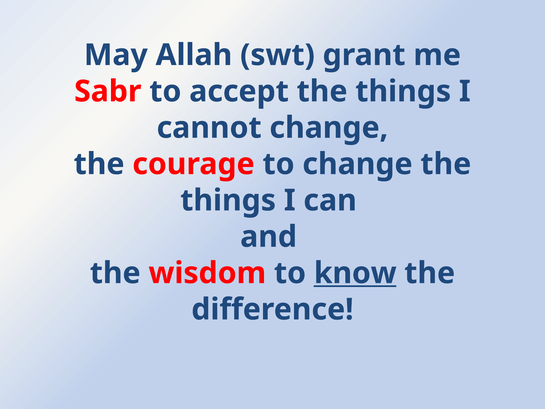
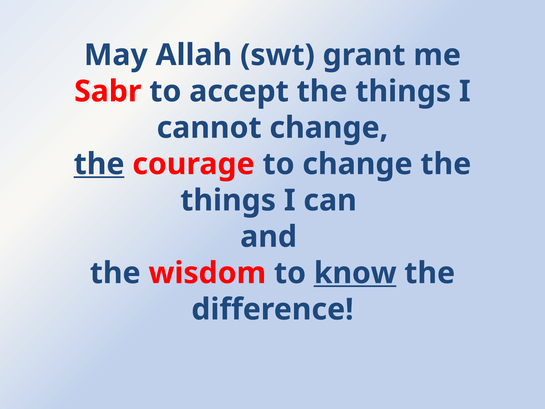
the underline: none -> present (99, 164)
